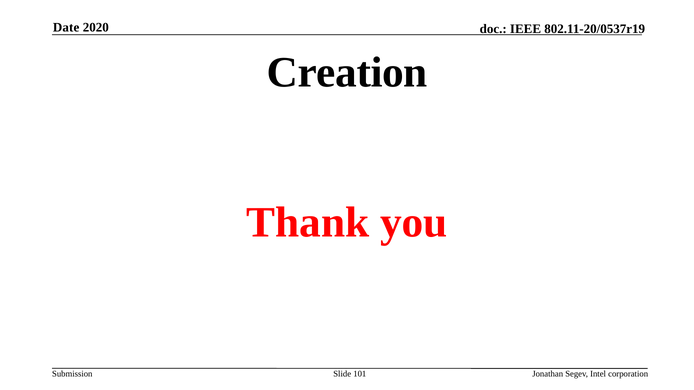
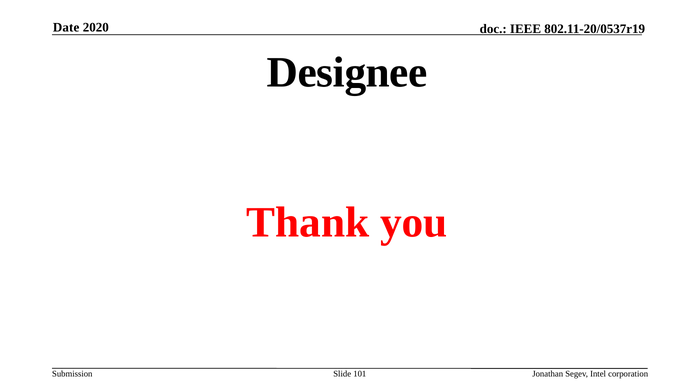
Creation: Creation -> Designee (347, 72)
